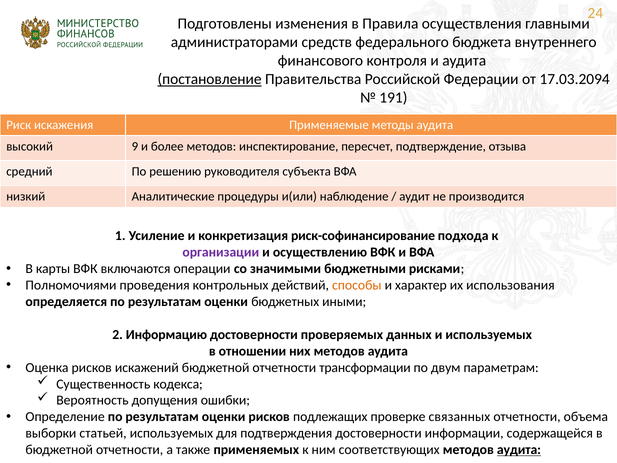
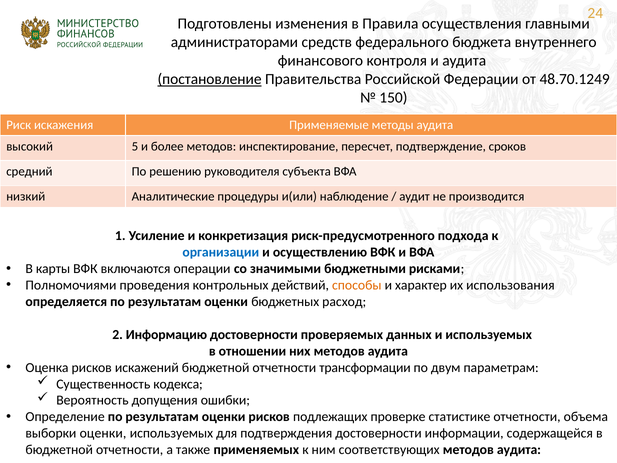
17.03.2094: 17.03.2094 -> 48.70.1249 (575, 79)
191: 191 -> 150 (393, 98)
9: 9 -> 5 (135, 147)
отзыва: отзыва -> сроков (507, 147)
риск-софинансирование: риск-софинансирование -> риск-предусмотренного (363, 236)
организации colour: purple -> blue (221, 252)
иными: иными -> расход (344, 302)
связанных: связанных -> статистике (459, 417)
выборки статьей: статьей -> оценки (103, 433)
аудита underline: present -> none (519, 450)
